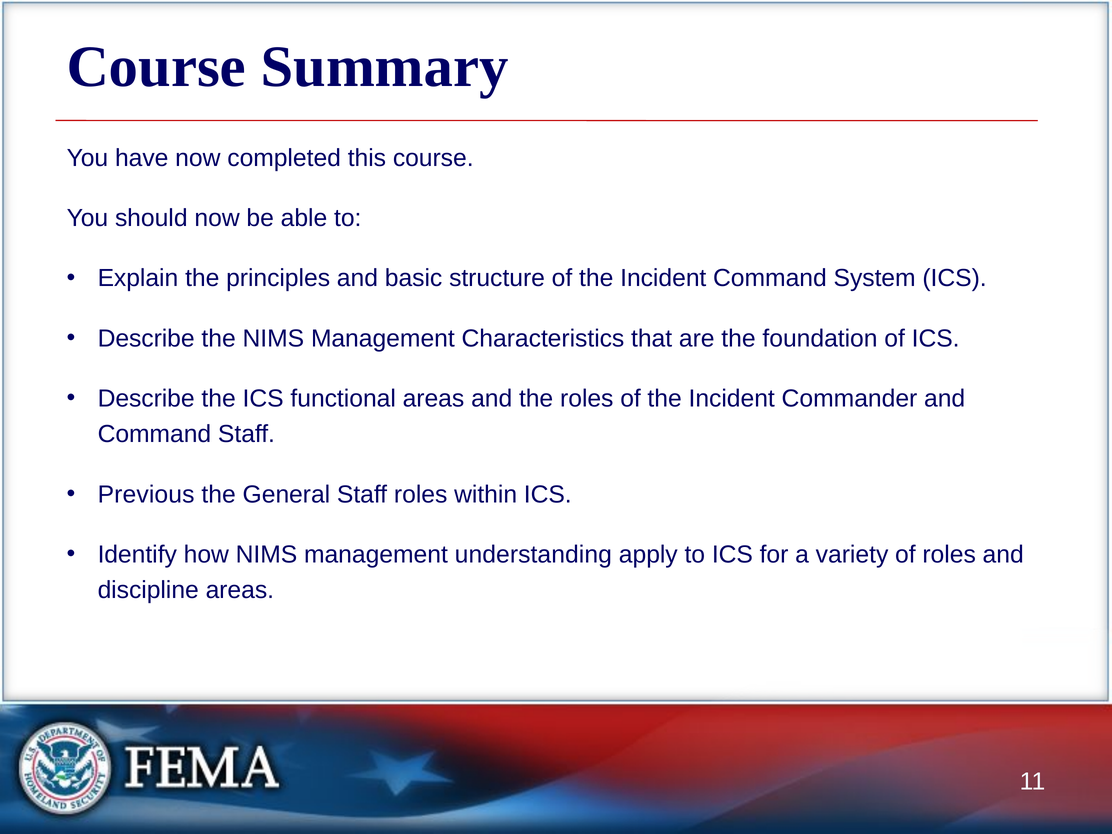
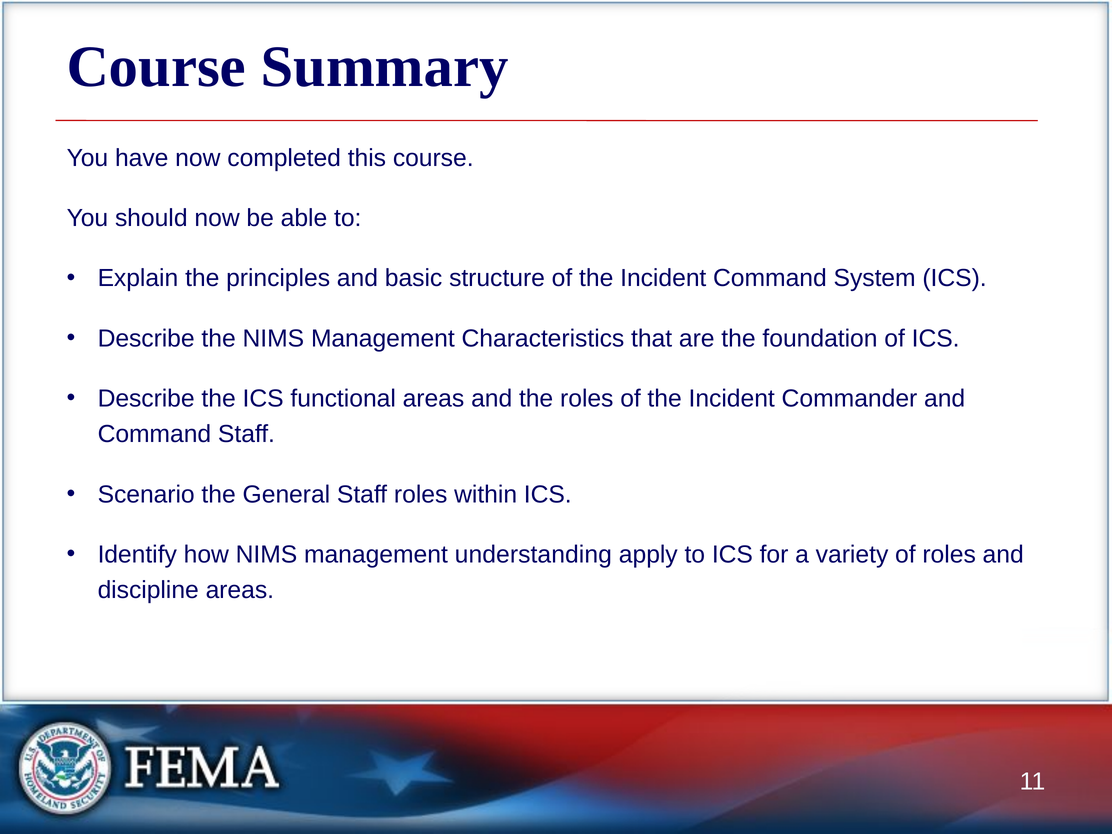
Previous: Previous -> Scenario (146, 494)
